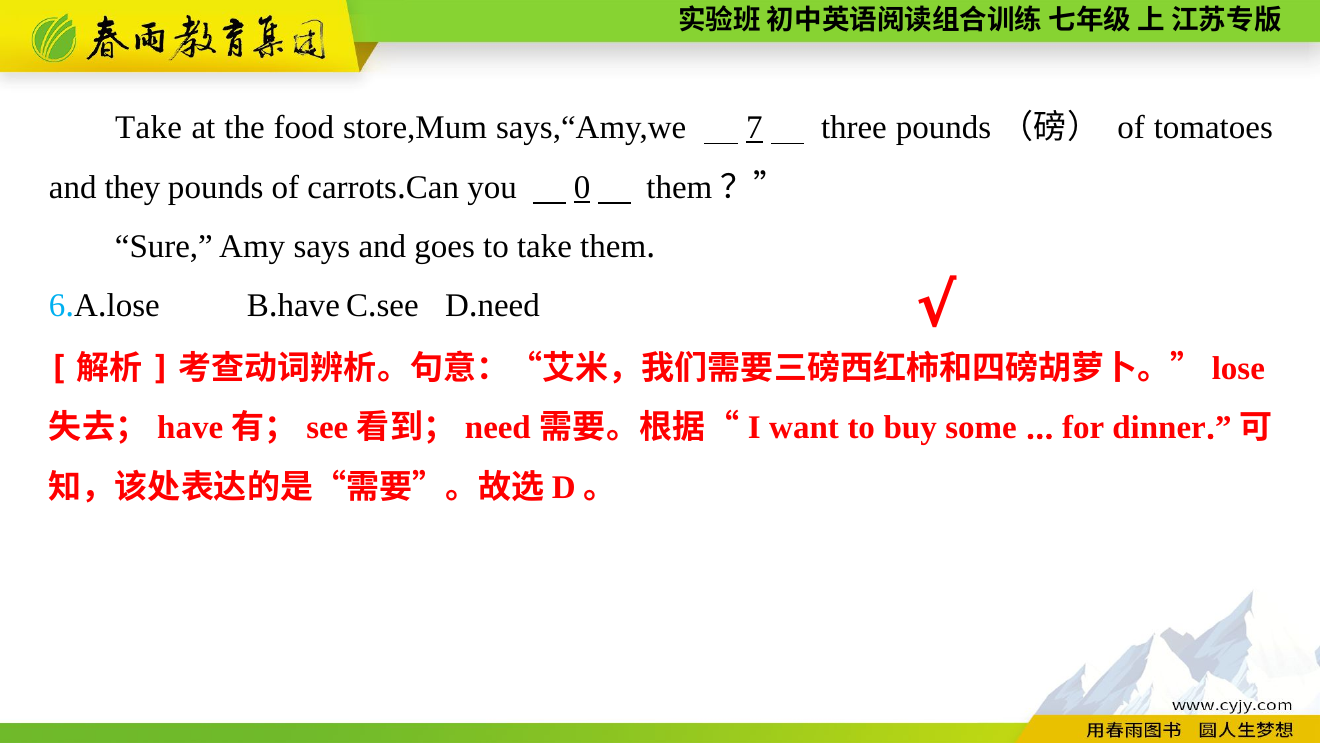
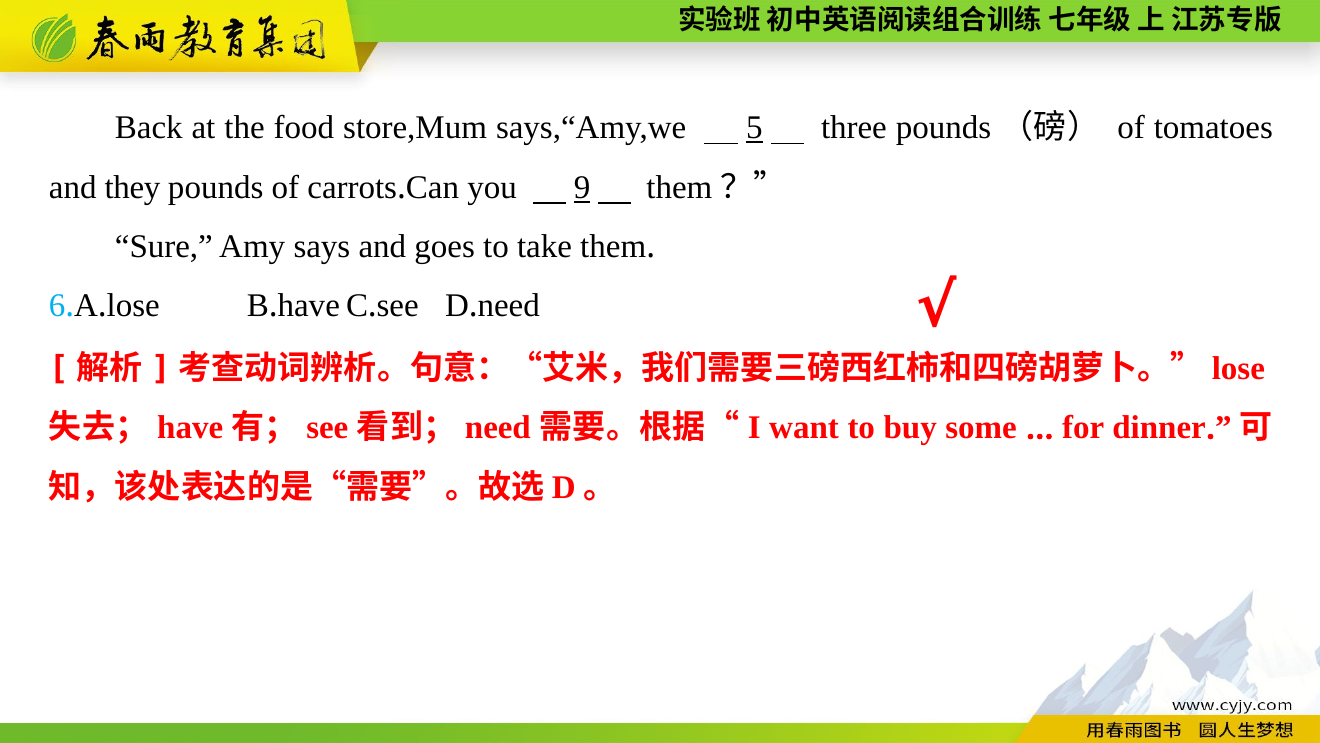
Take: Take -> Back (149, 128)
7: 7 -> 5 (754, 128)
0: 0 -> 9 (582, 187)
